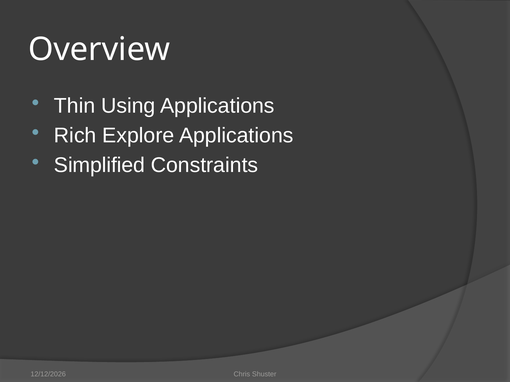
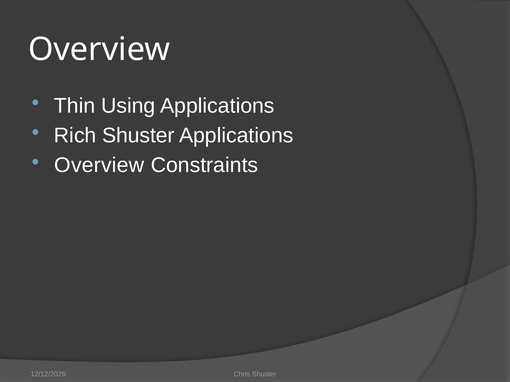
Rich Explore: Explore -> Shuster (138, 136)
Simplified: Simplified -> Overview (99, 166)
